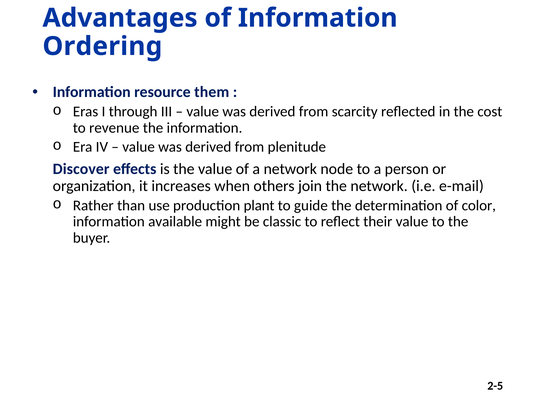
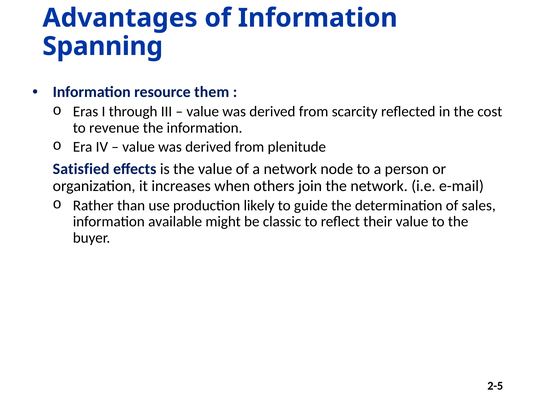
Ordering: Ordering -> Spanning (103, 46)
Discover: Discover -> Satisfied (81, 169)
plant: plant -> likely (259, 205)
color: color -> sales (479, 205)
